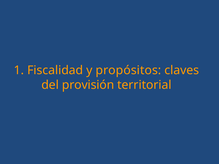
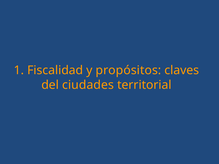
provisión: provisión -> ciudades (88, 85)
